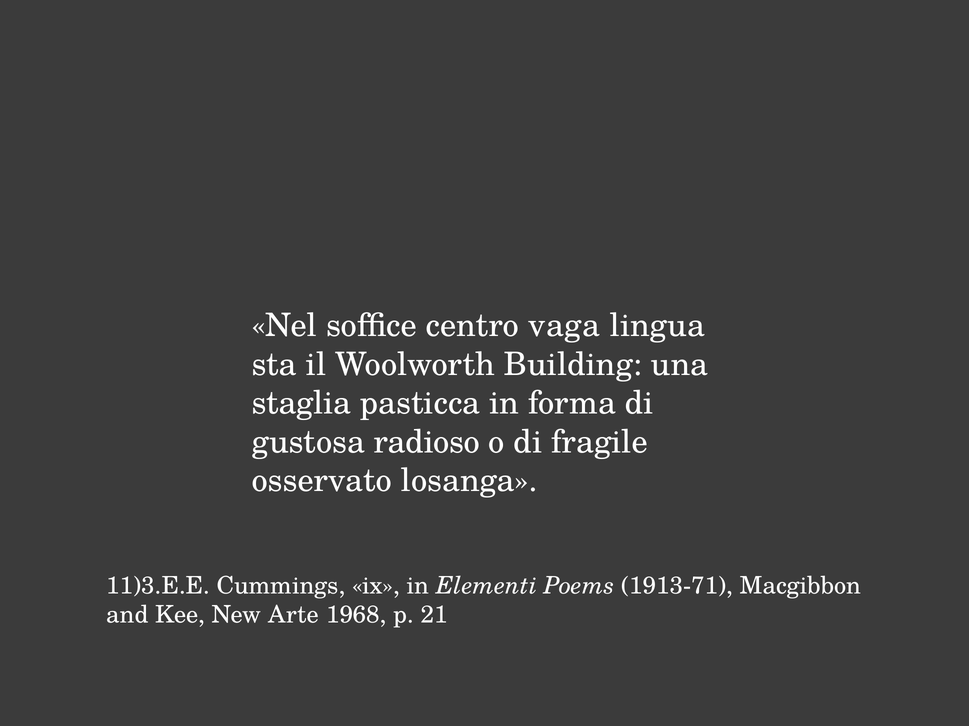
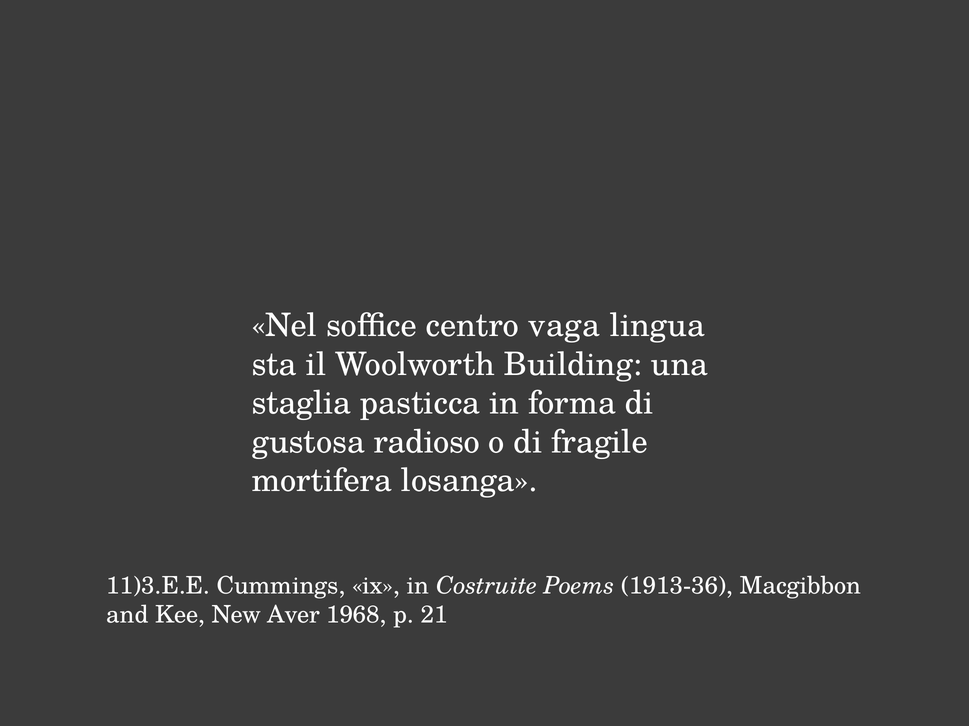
osservato: osservato -> mortifera (322, 481)
Elementi: Elementi -> Costruite (487, 586)
1913-71: 1913-71 -> 1913-36 (677, 586)
Arte: Arte -> Aver (294, 615)
